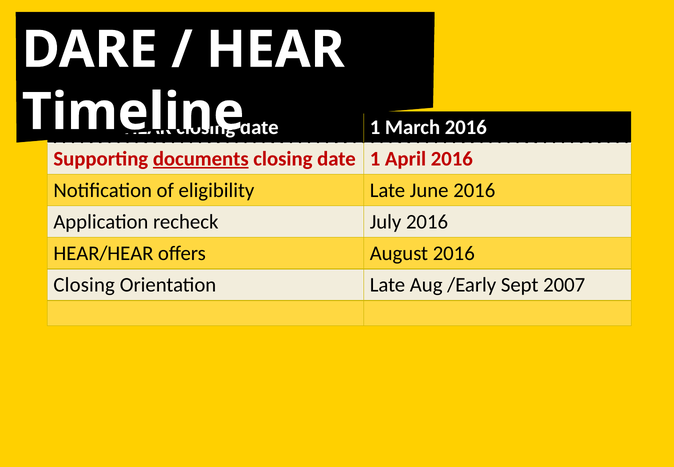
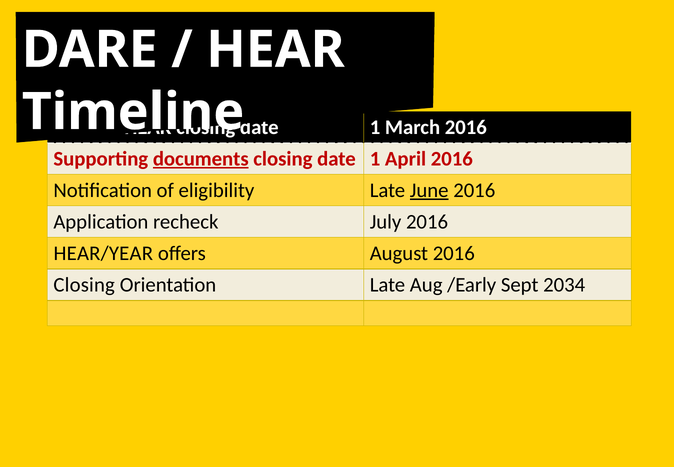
June underline: none -> present (429, 190)
HEAR/HEAR: HEAR/HEAR -> HEAR/YEAR (103, 253)
2007: 2007 -> 2034 (564, 285)
